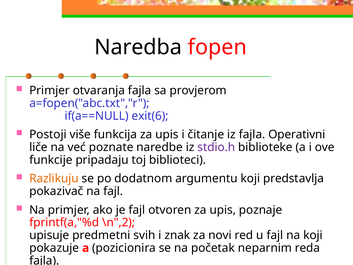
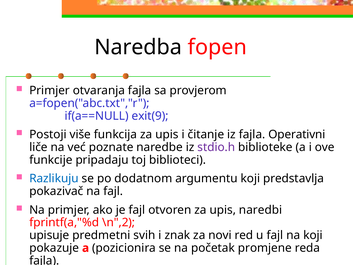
exit(6: exit(6 -> exit(9 (150, 116)
Razlikuju colour: orange -> blue (54, 178)
poznaje: poznaje -> naredbi (261, 210)
neparnim: neparnim -> promjene (265, 248)
